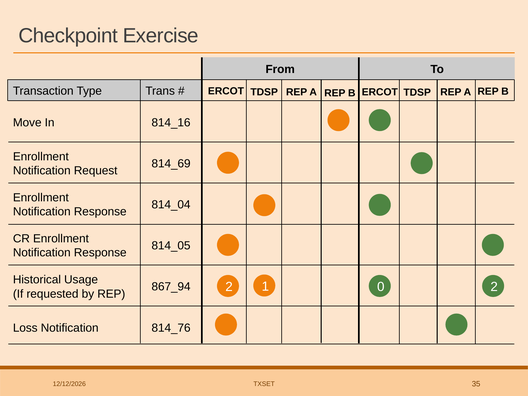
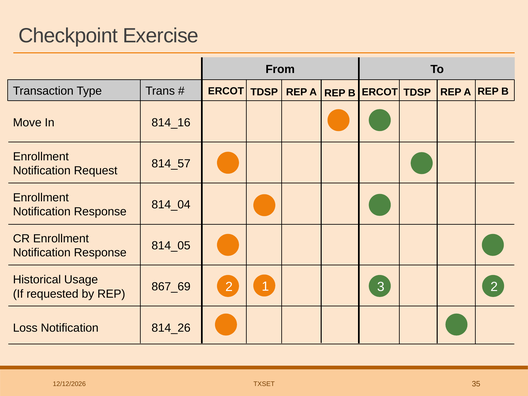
814_69: 814_69 -> 814_57 (171, 164)
867_94: 867_94 -> 867_69 (171, 287)
0: 0 -> 3 (381, 287)
814_76: 814_76 -> 814_26 (171, 328)
